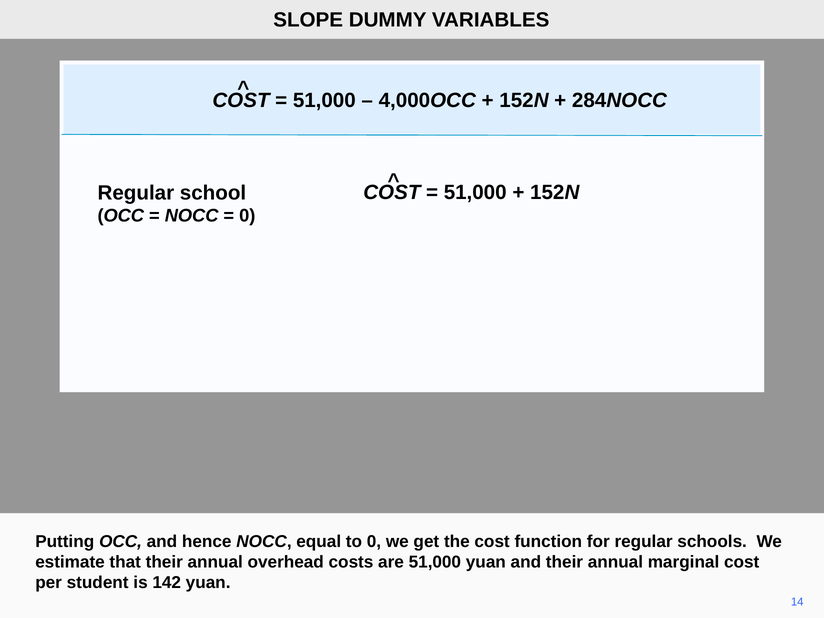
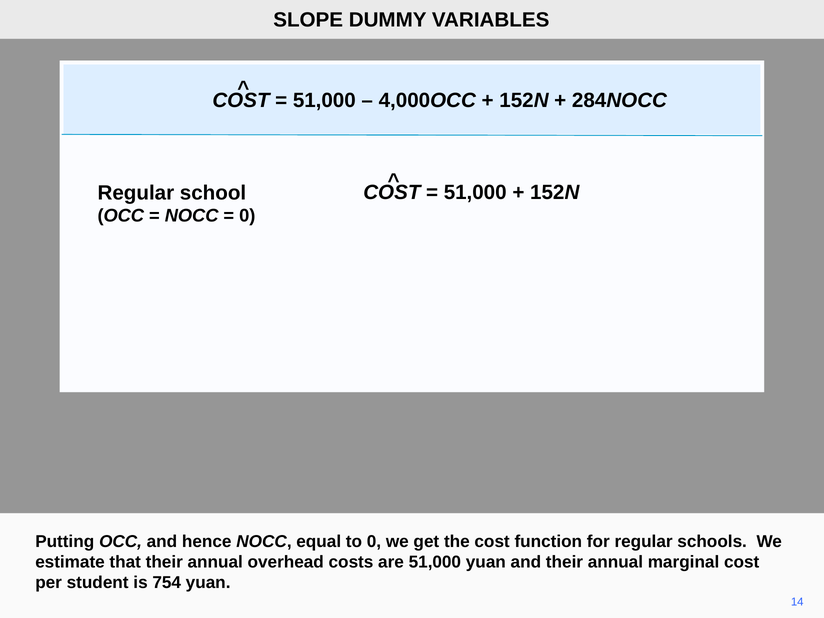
142: 142 -> 754 (167, 583)
